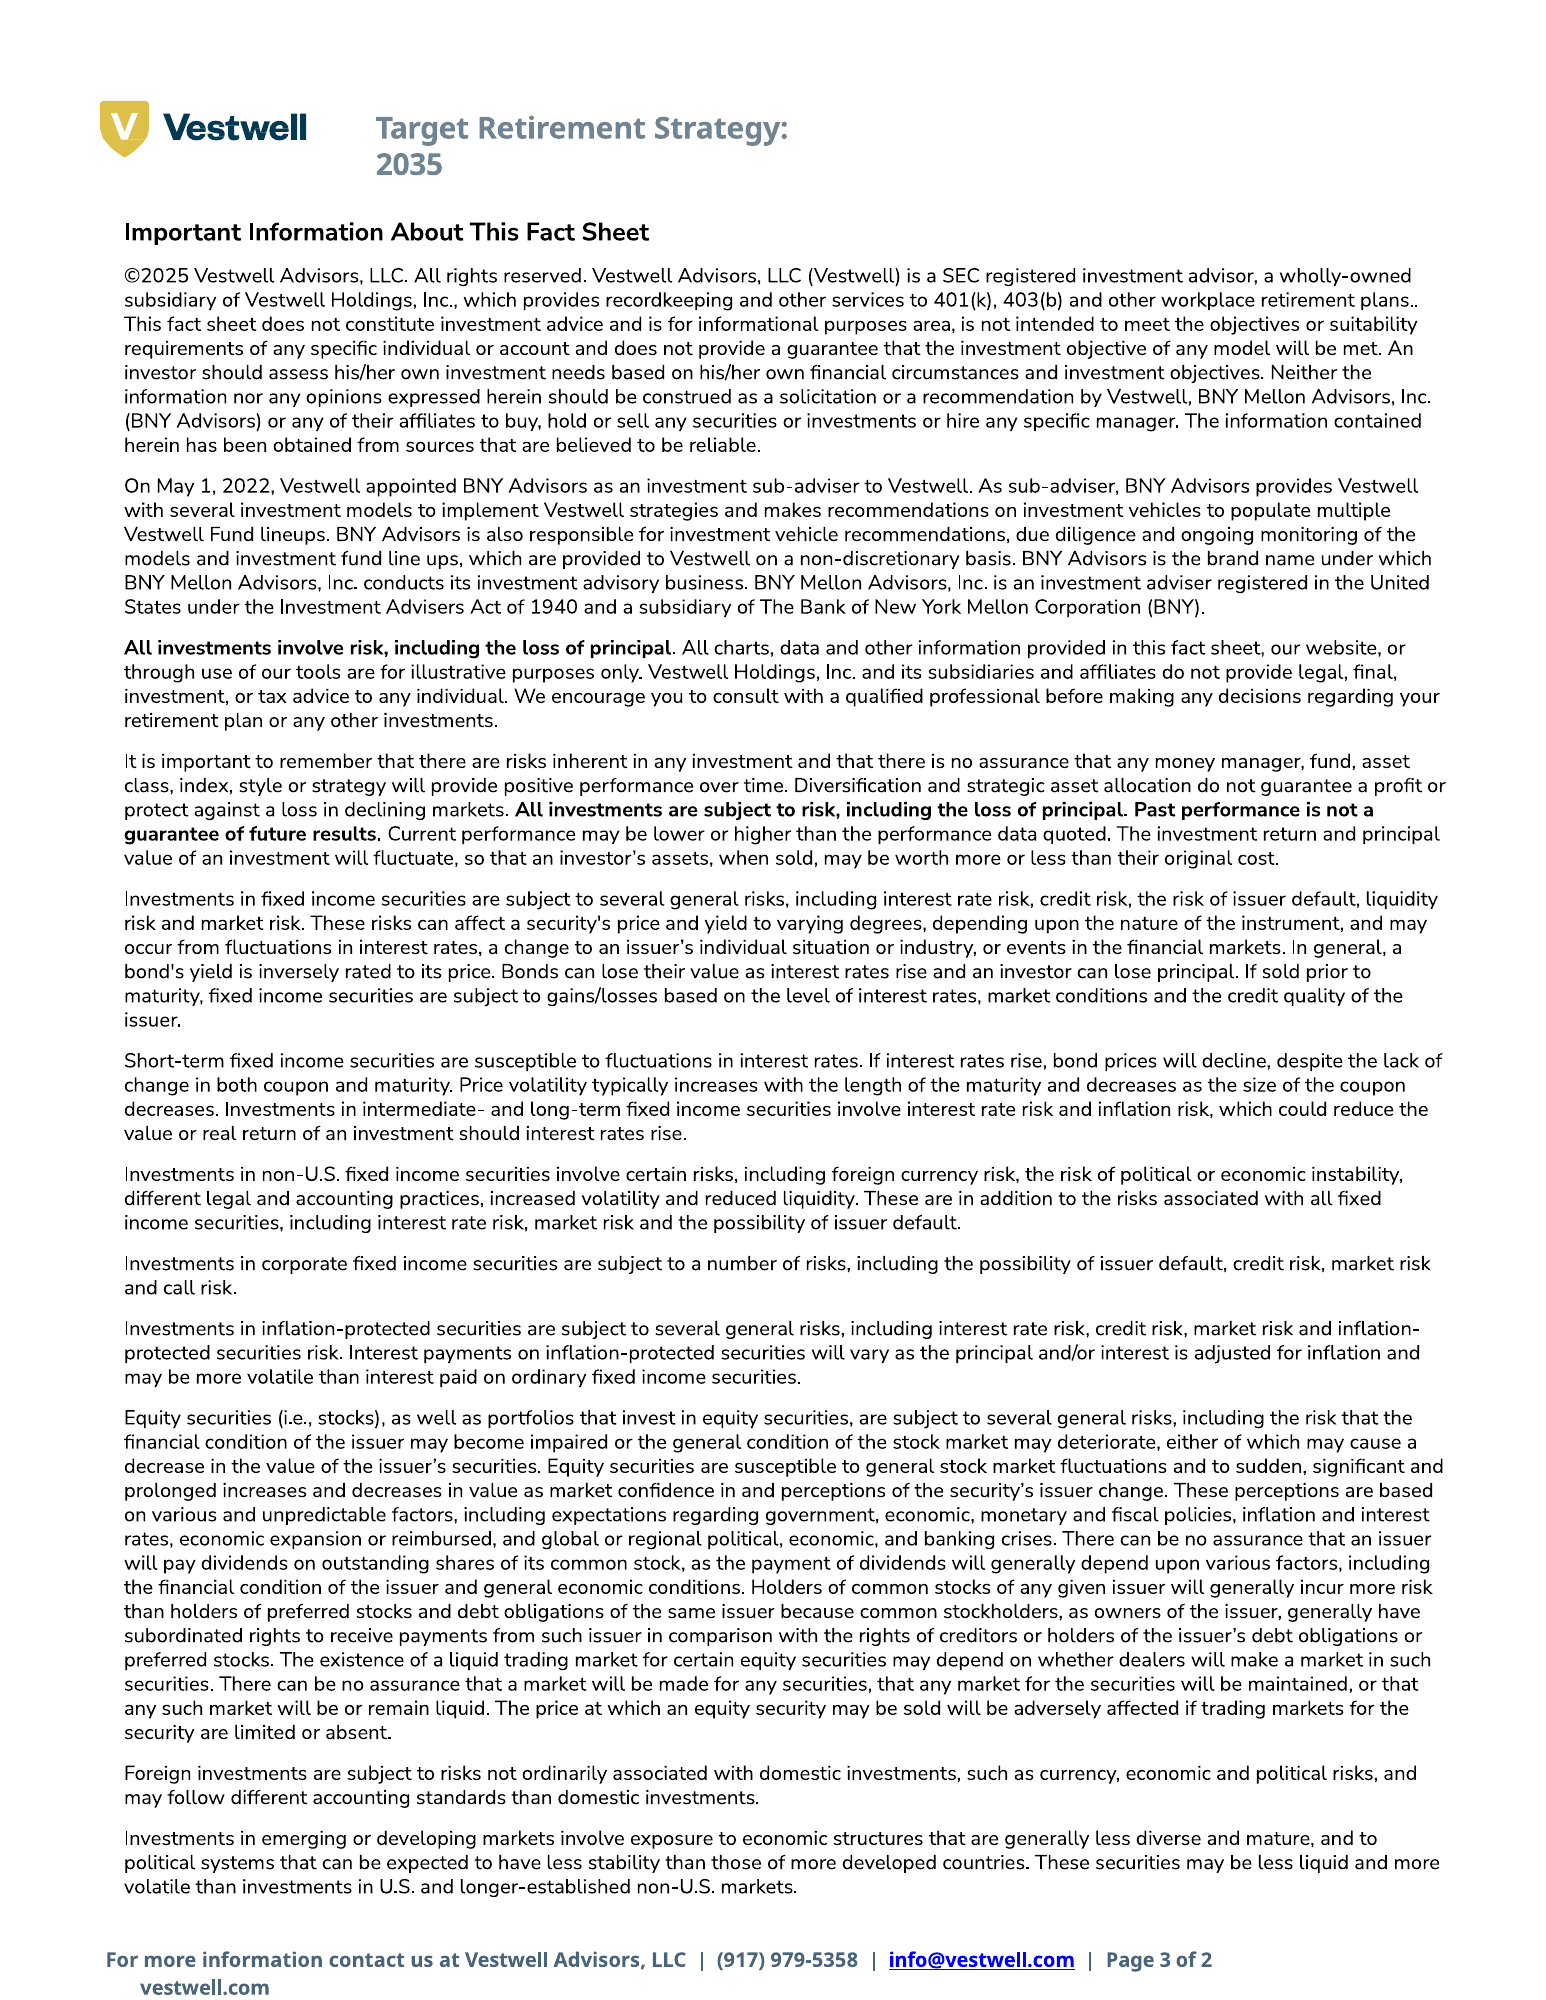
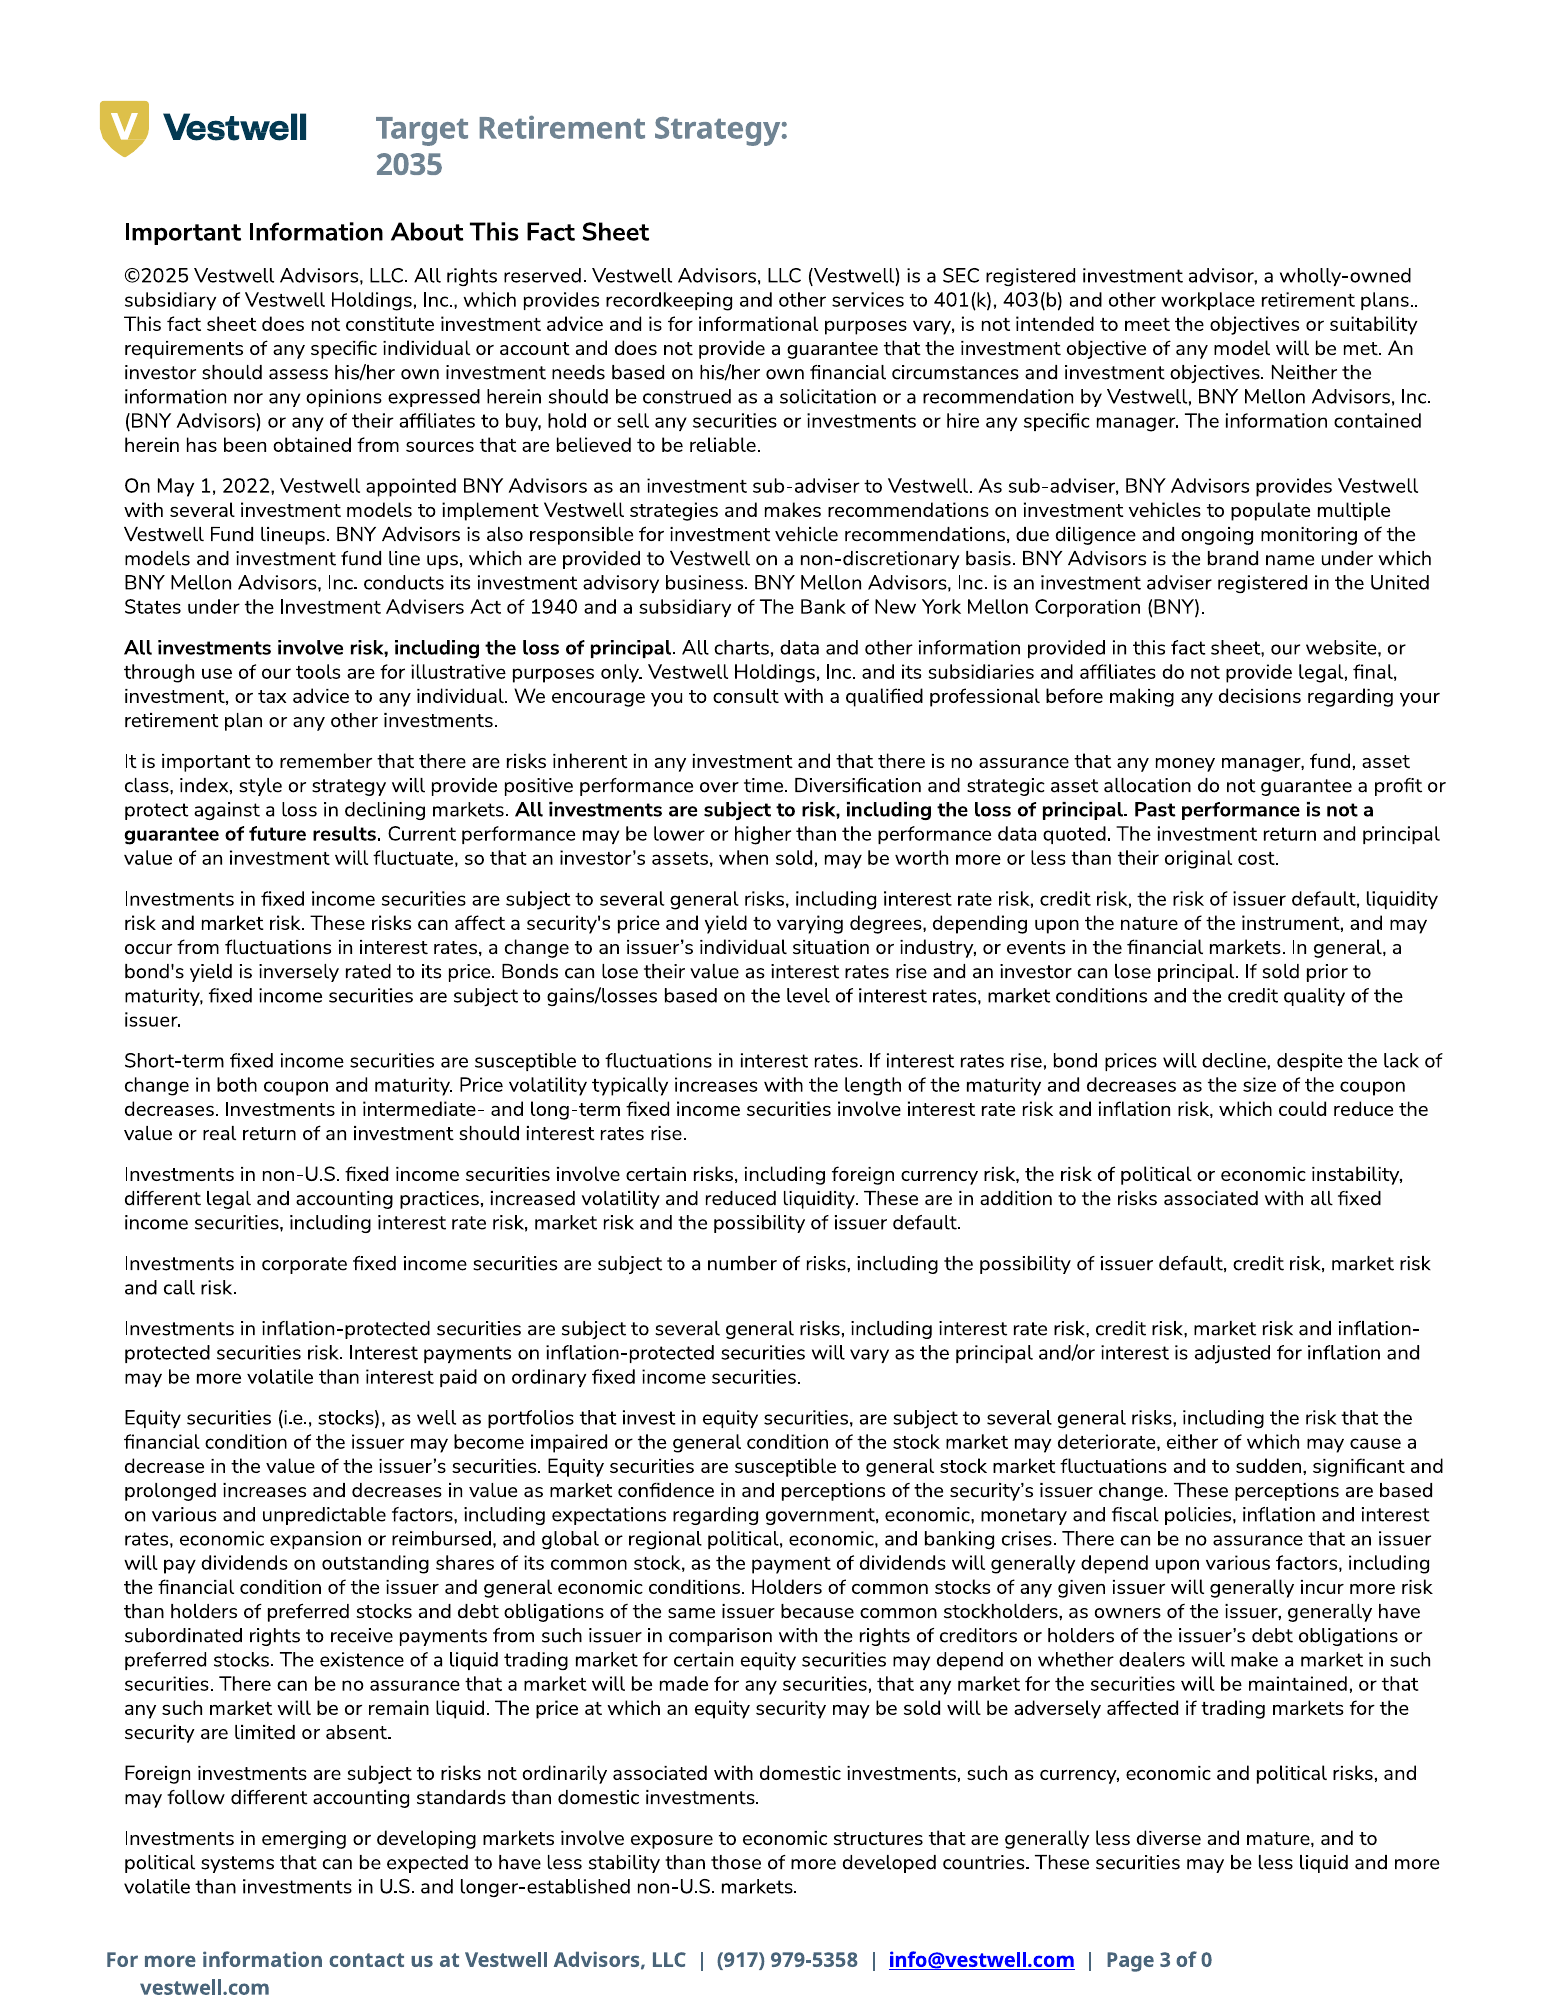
purposes area: area -> vary (934, 324)
2: 2 -> 0 (1207, 1961)
